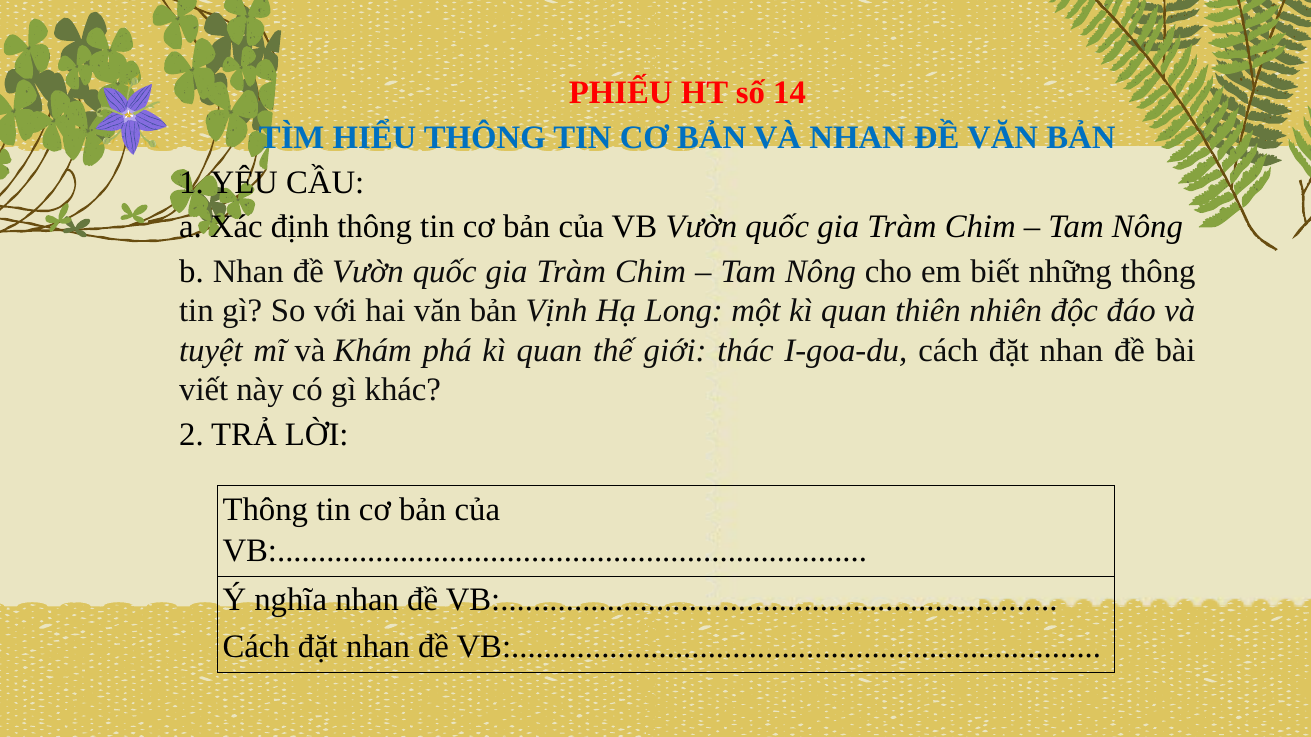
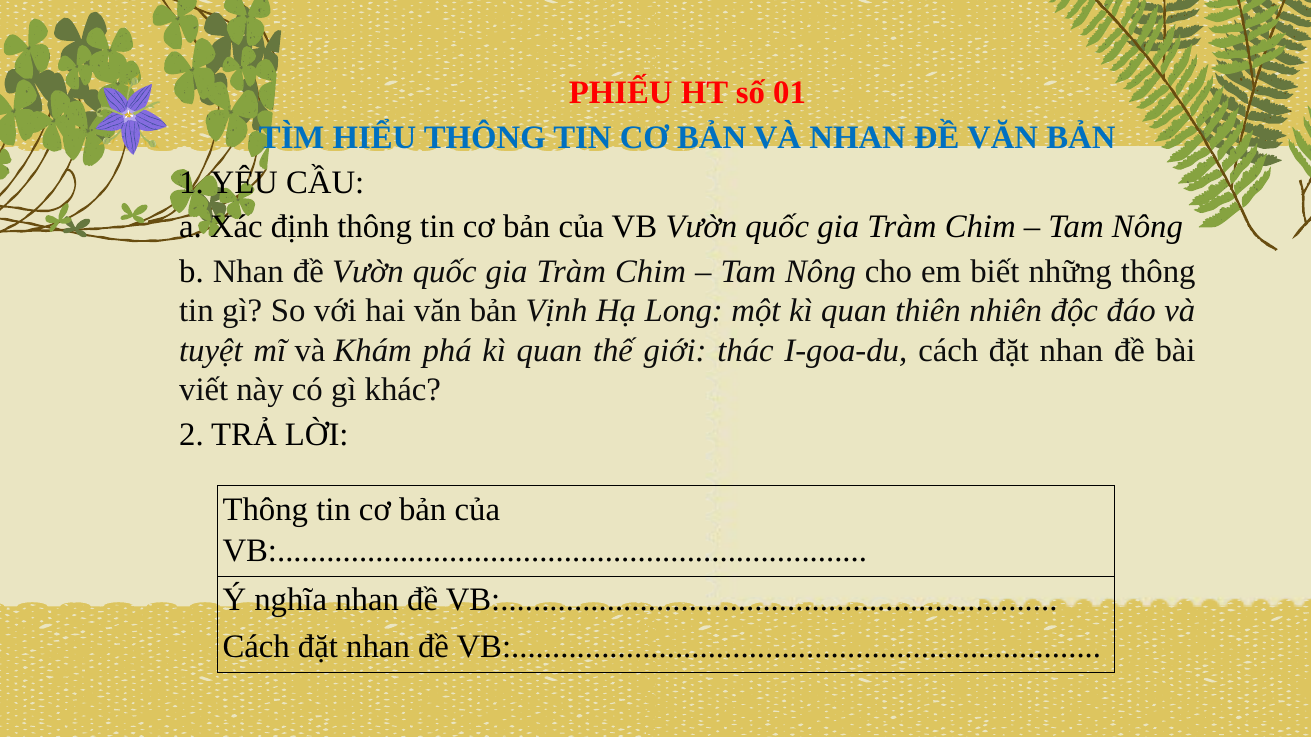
14: 14 -> 01 (790, 93)
